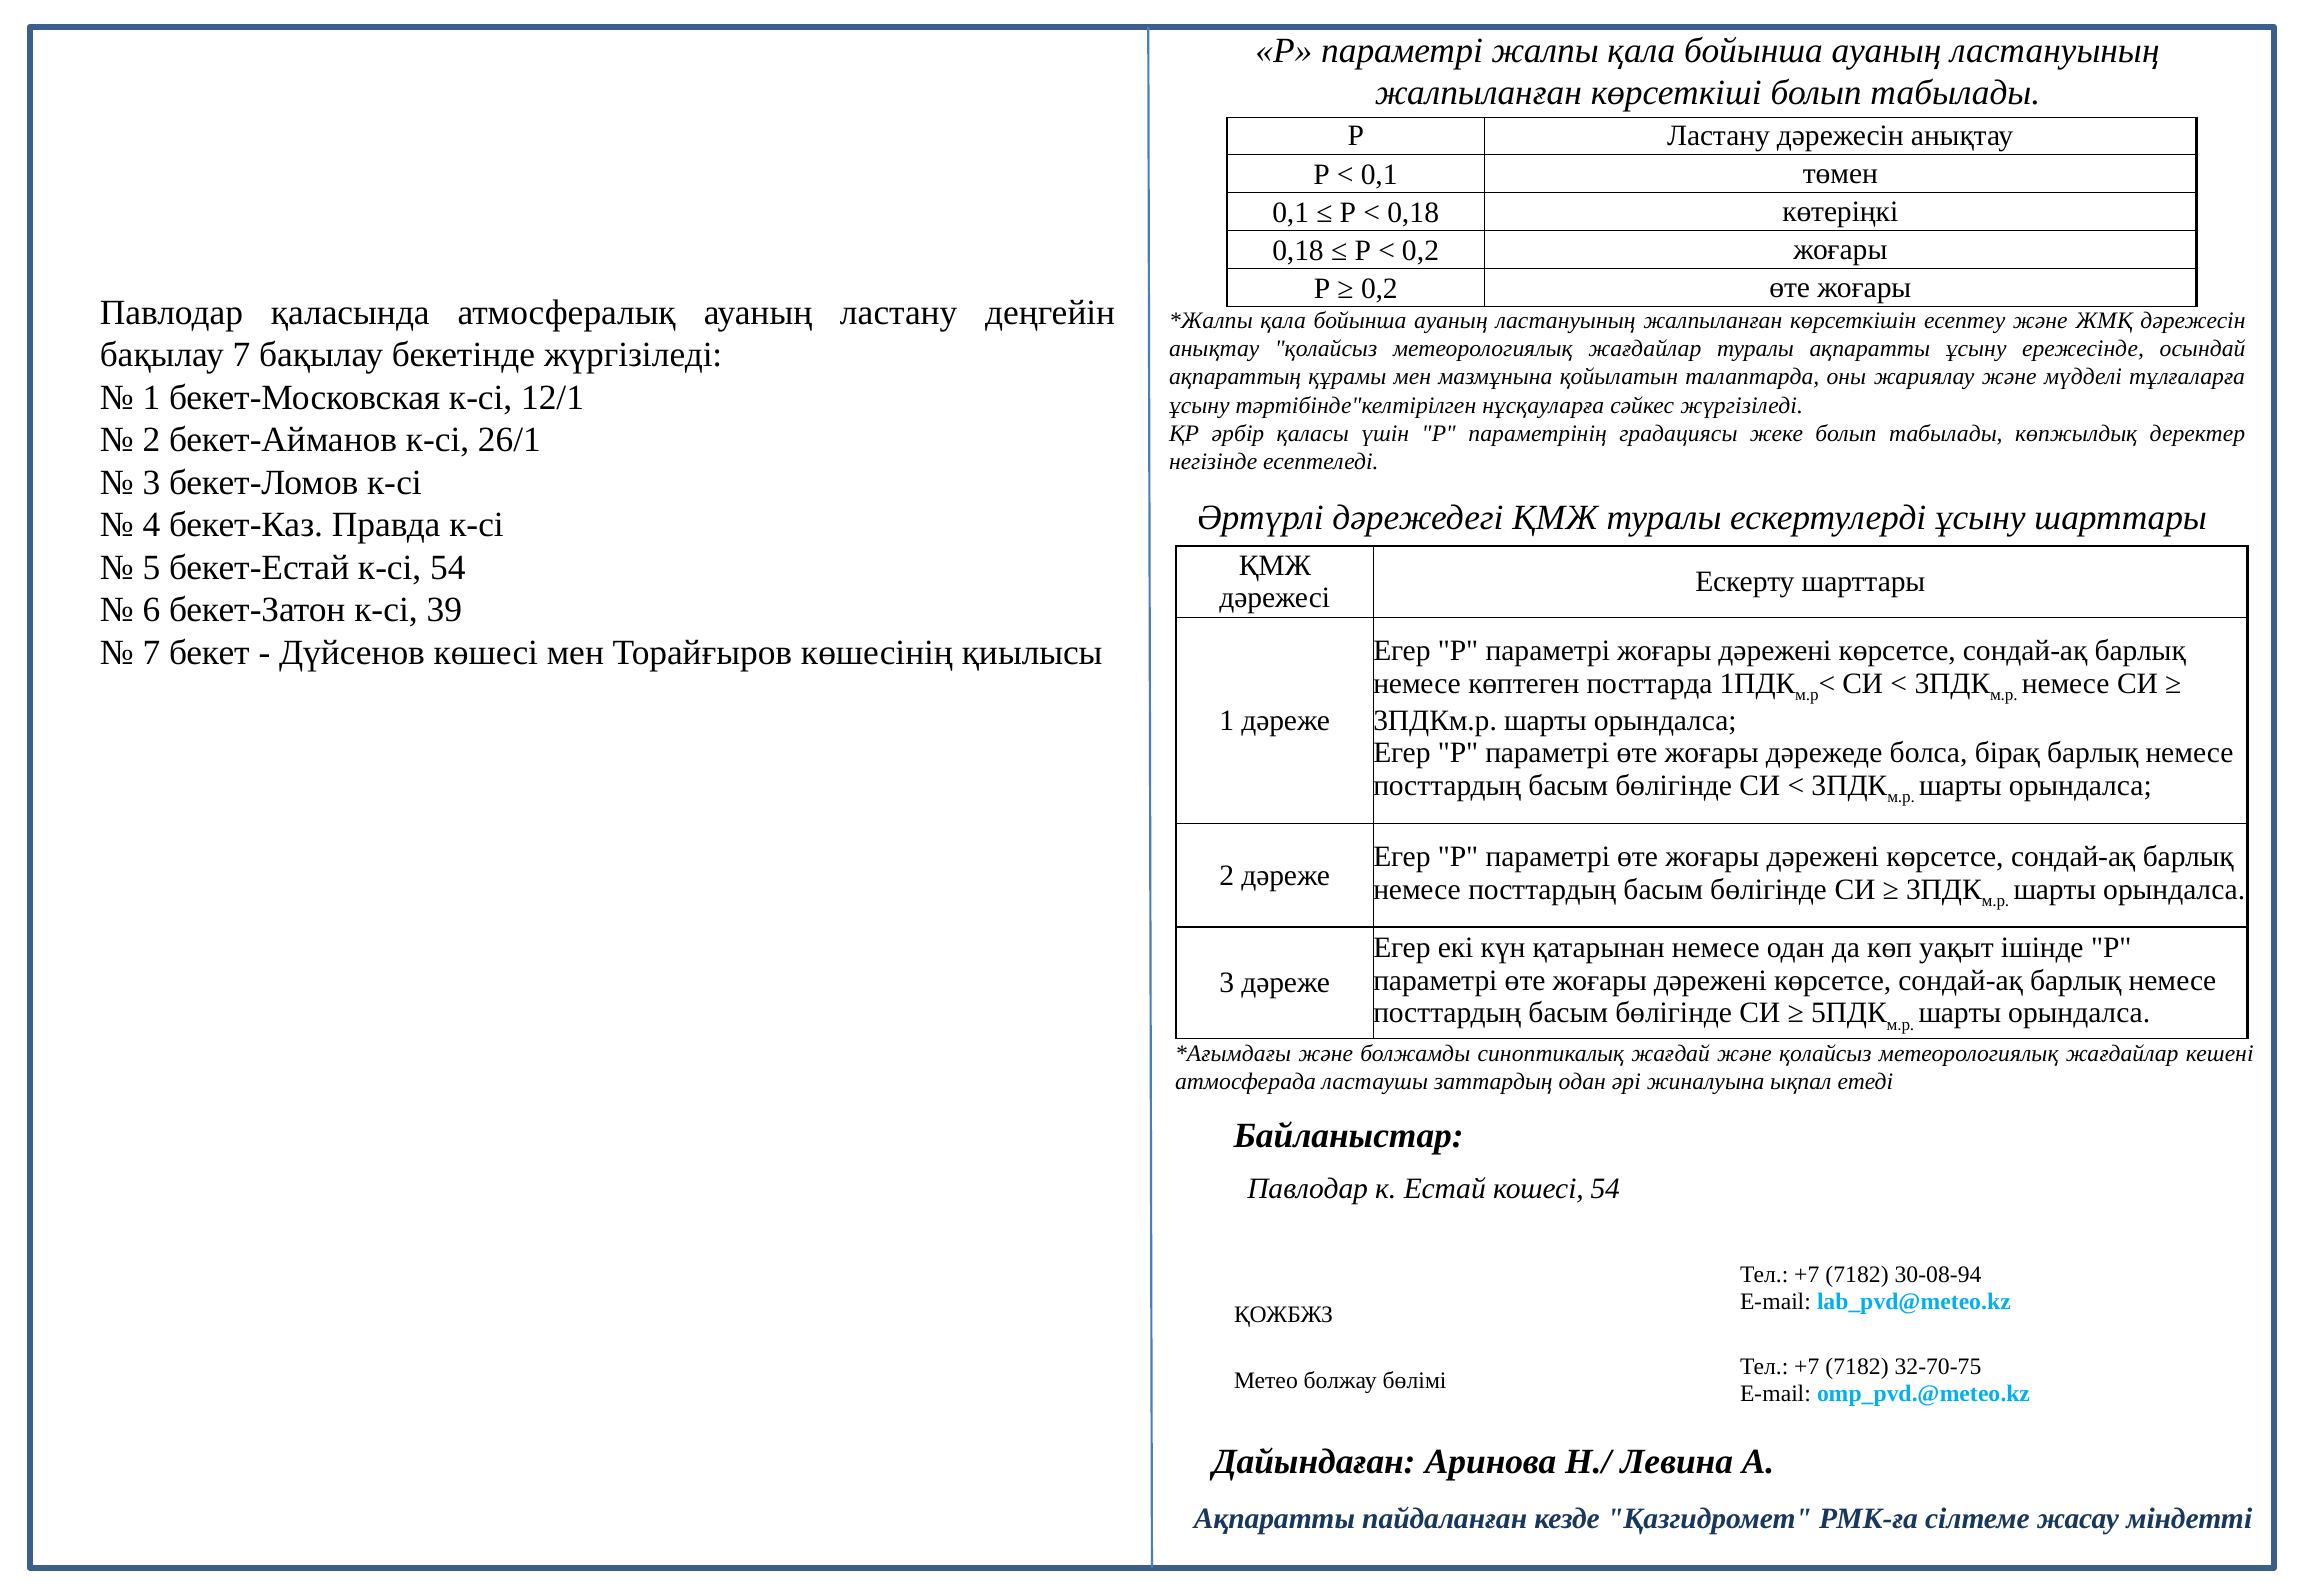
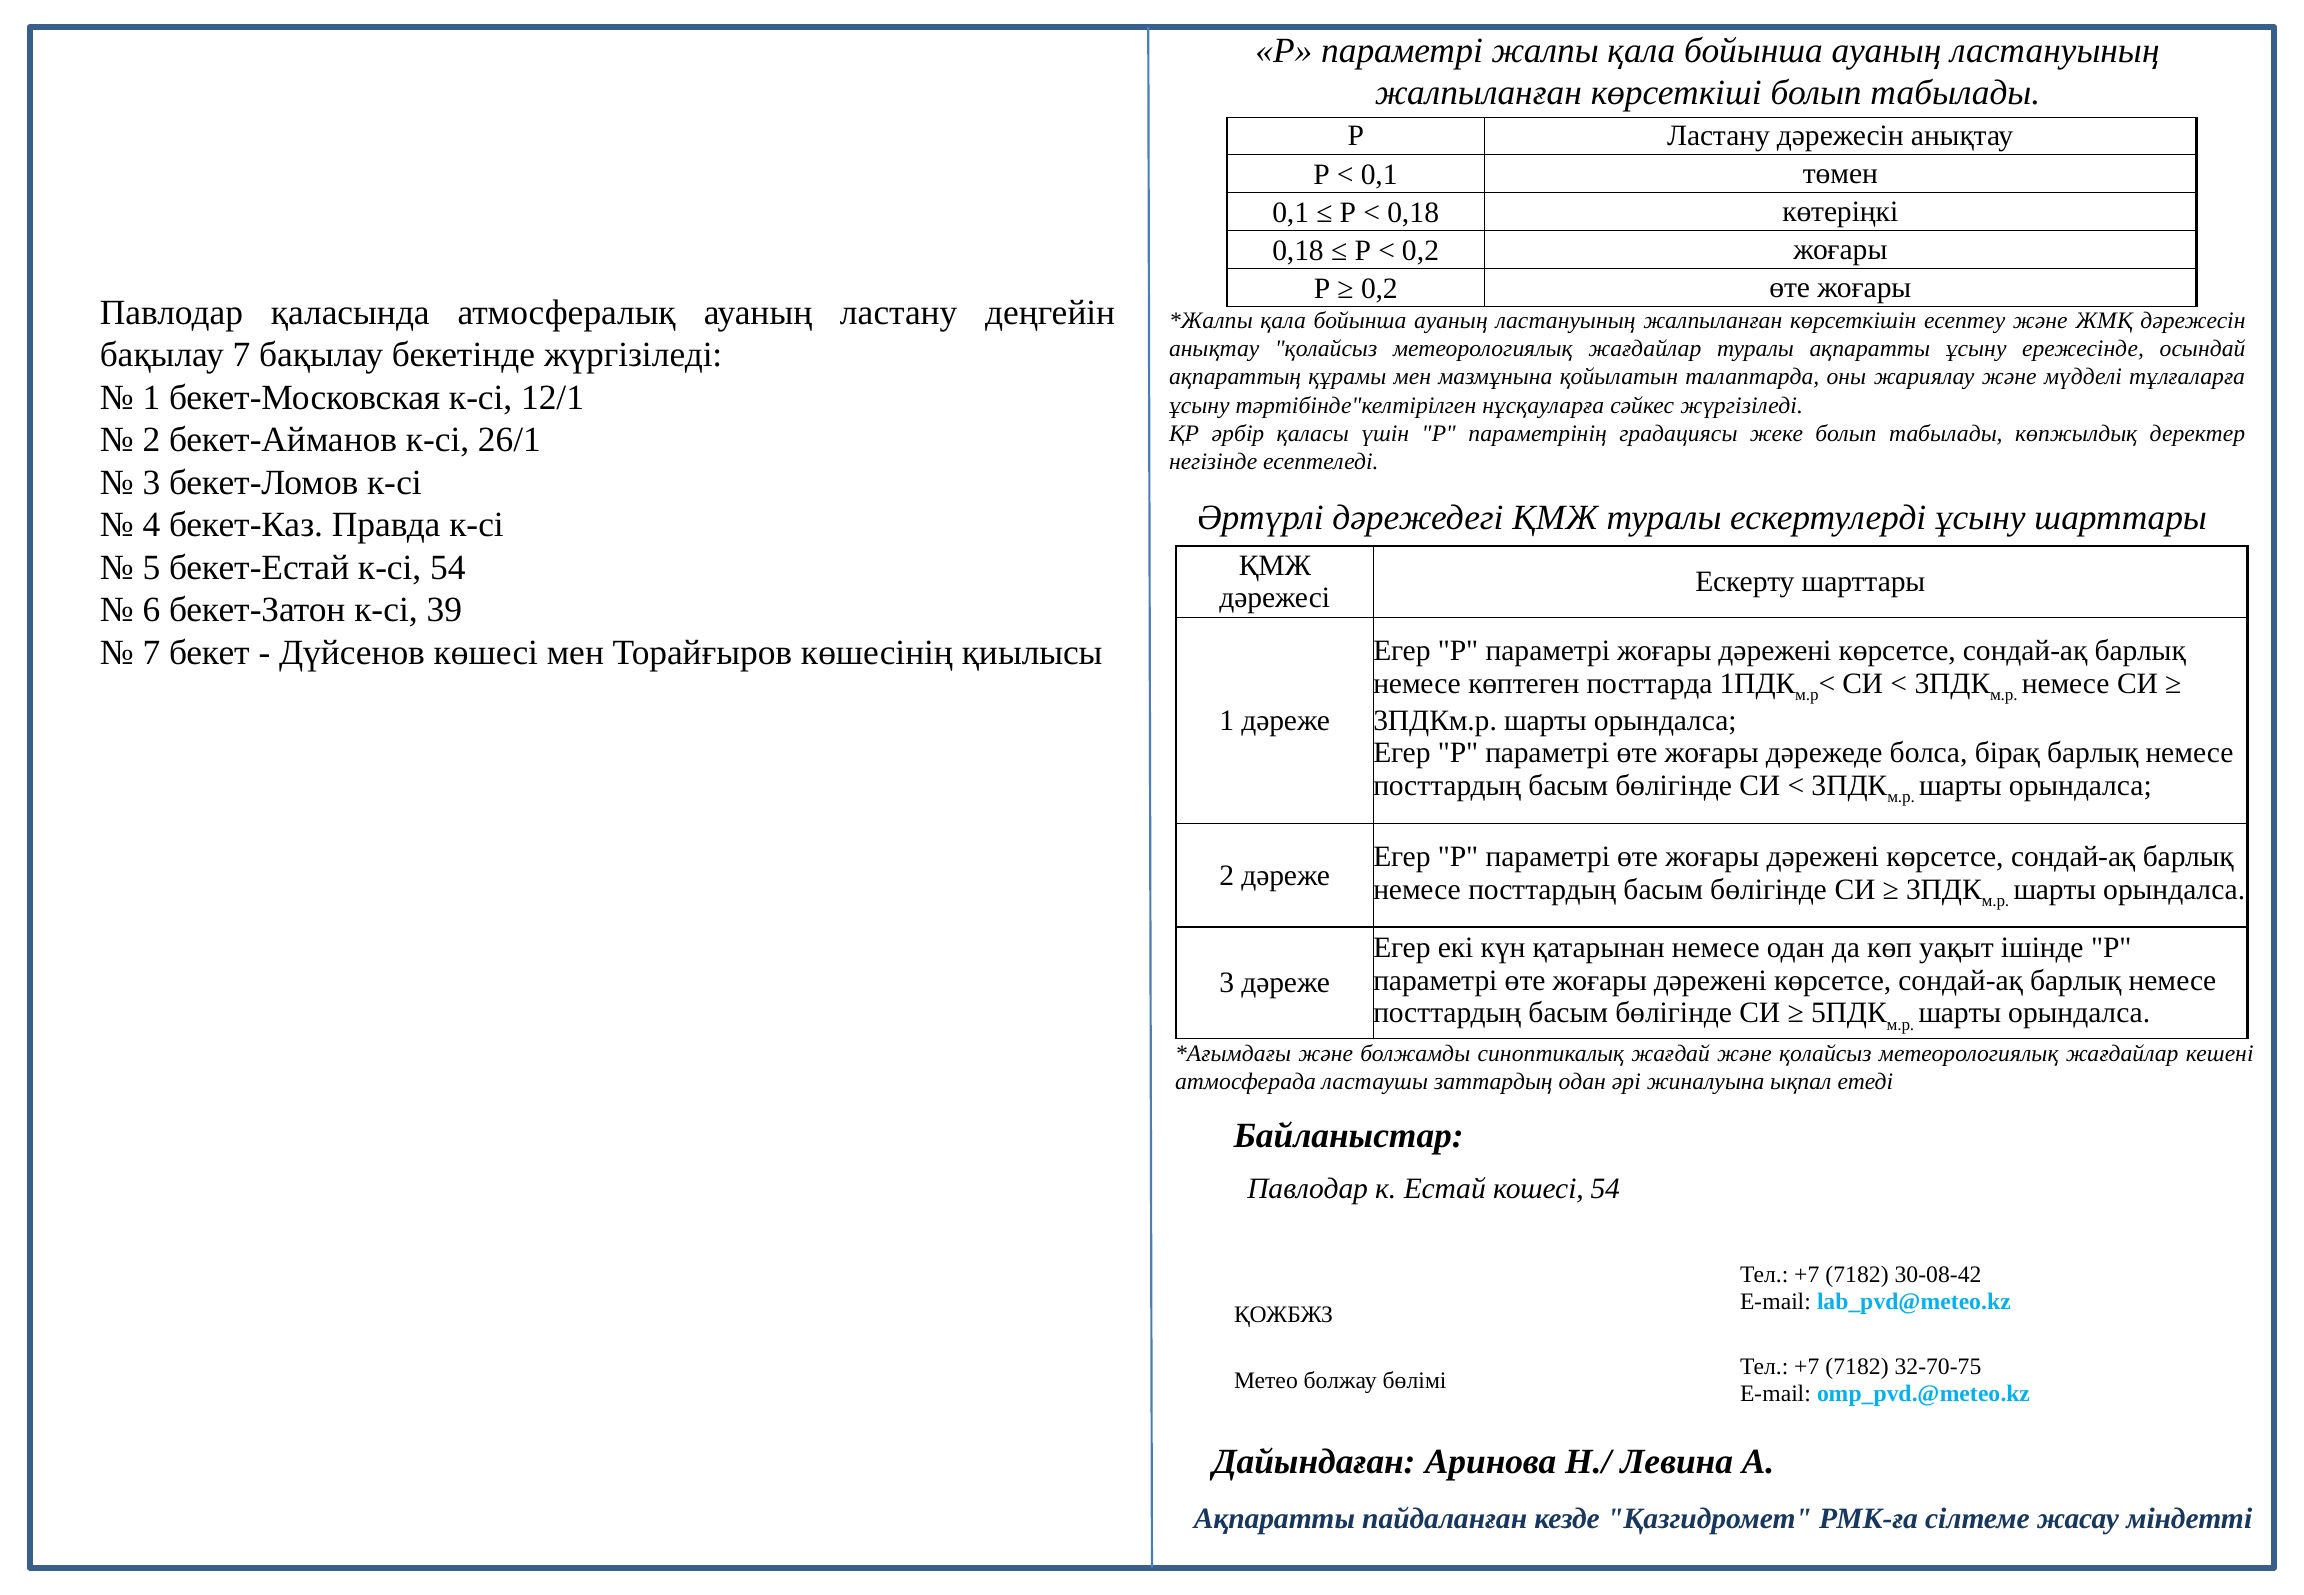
30-08-94: 30-08-94 -> 30-08-42 (1938, 1275)
